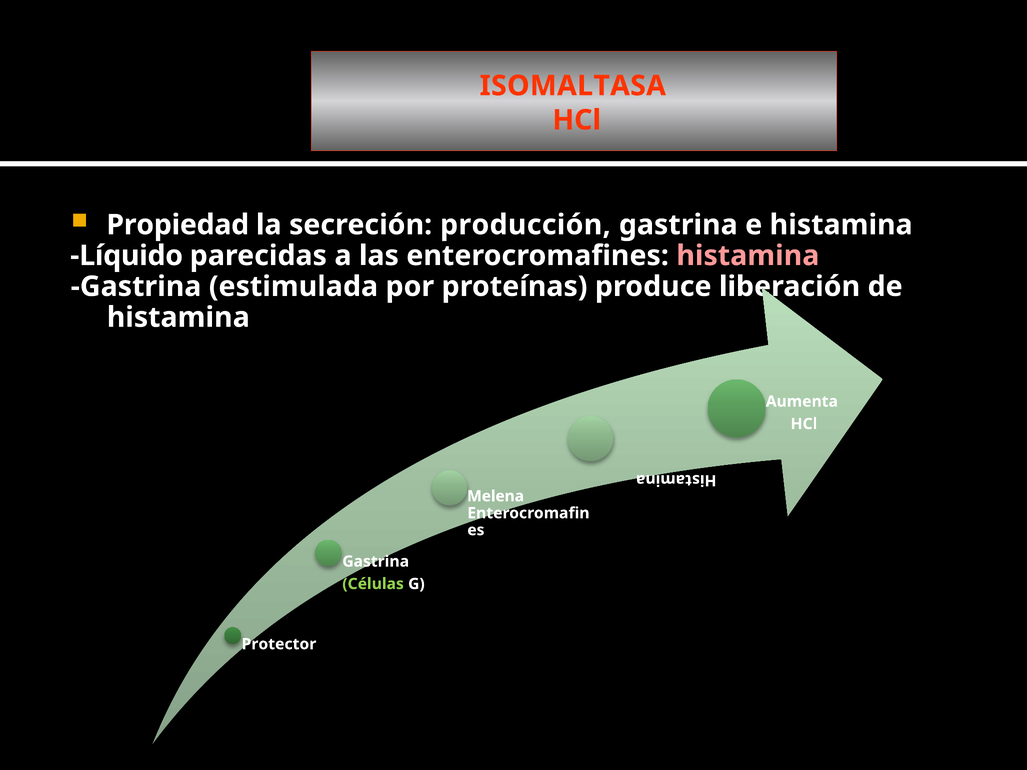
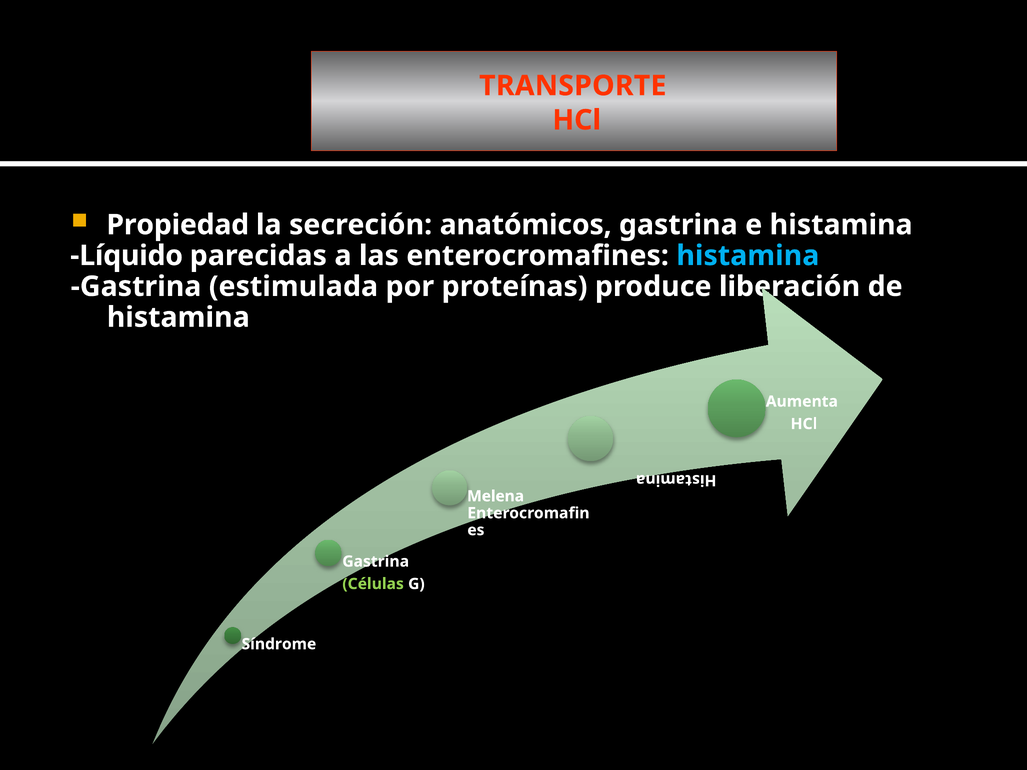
ISOMALTASA: ISOMALTASA -> TRANSPORTE (573, 86)
producción: producción -> anatómicos (526, 225)
histamina colour: pink -> light blue (748, 256)
Protector: Protector -> Síndrome (279, 644)
